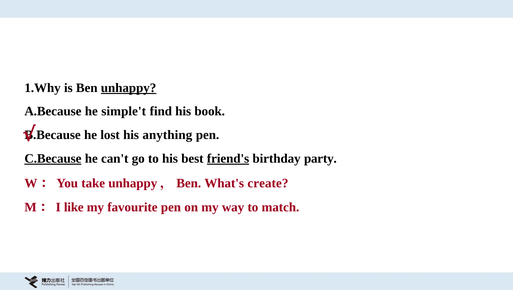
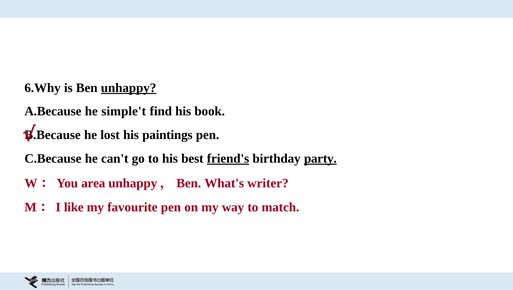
1.Why: 1.Why -> 6.Why (43, 88)
anything: anything -> paintings (167, 135)
C.Because underline: present -> none (53, 159)
party underline: none -> present (320, 159)
take: take -> area (93, 183)
create: create -> writer (268, 183)
